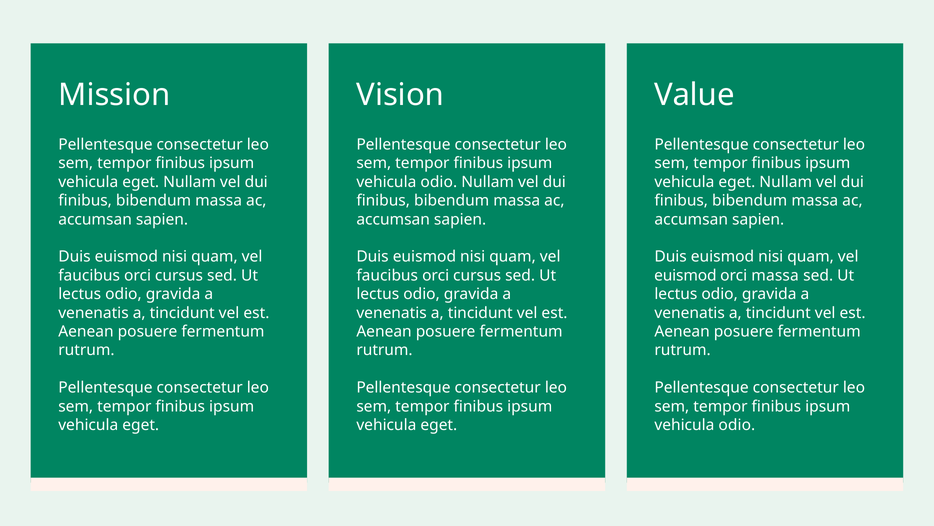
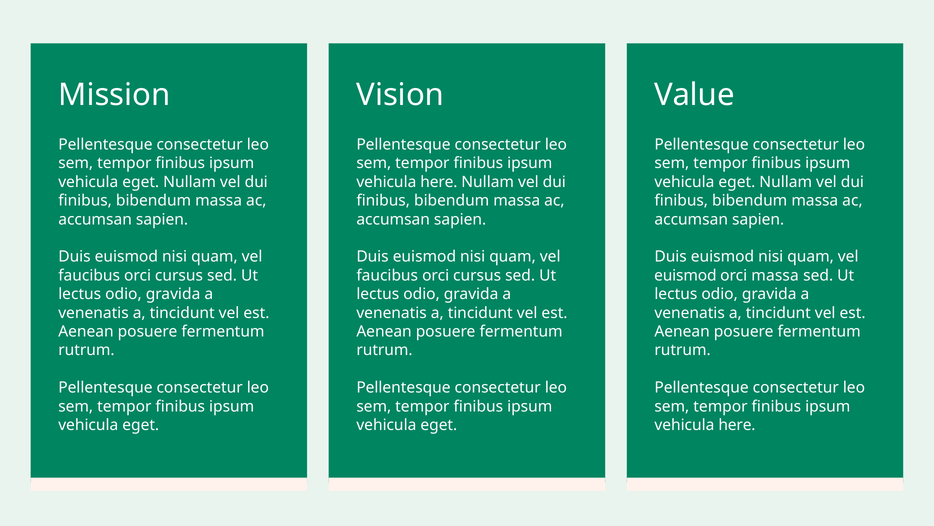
odio: odio -> here (439, 182)
odio: odio -> here (737, 425)
